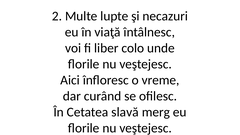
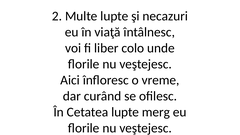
Cetatea slavă: slavă -> lupte (125, 112)
